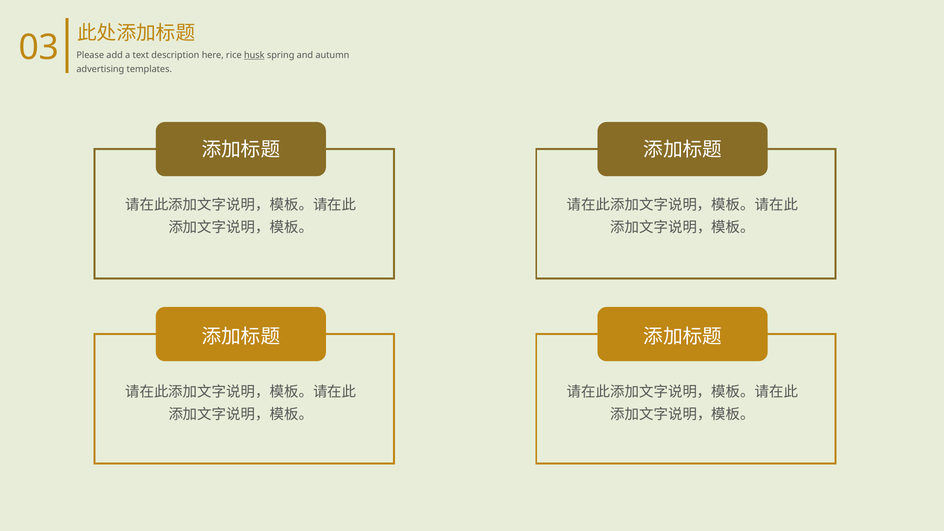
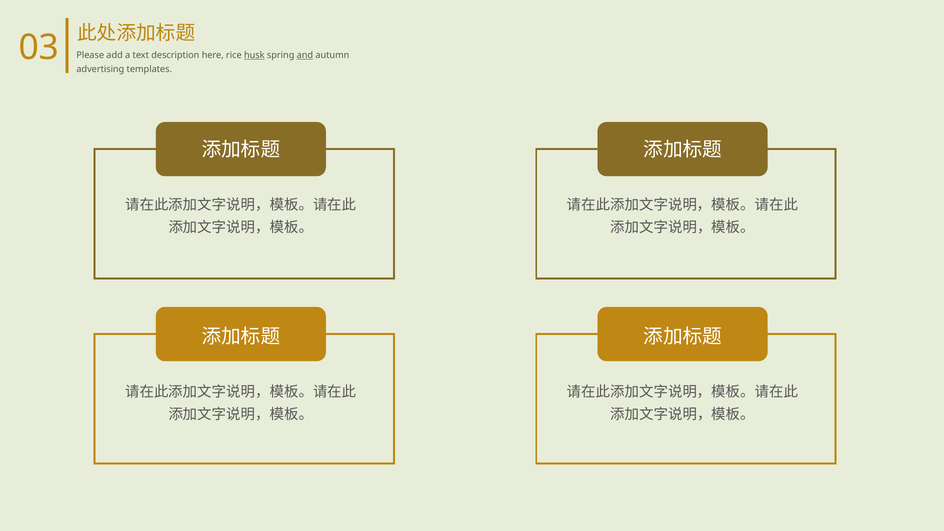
and underline: none -> present (305, 55)
